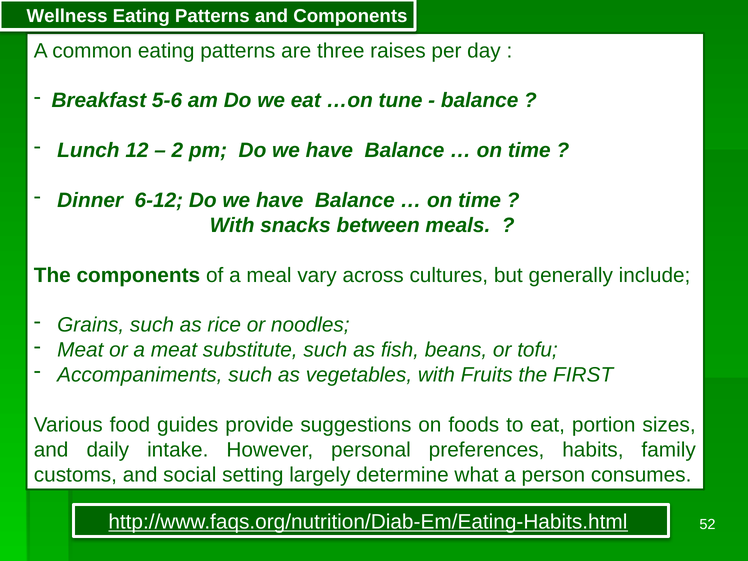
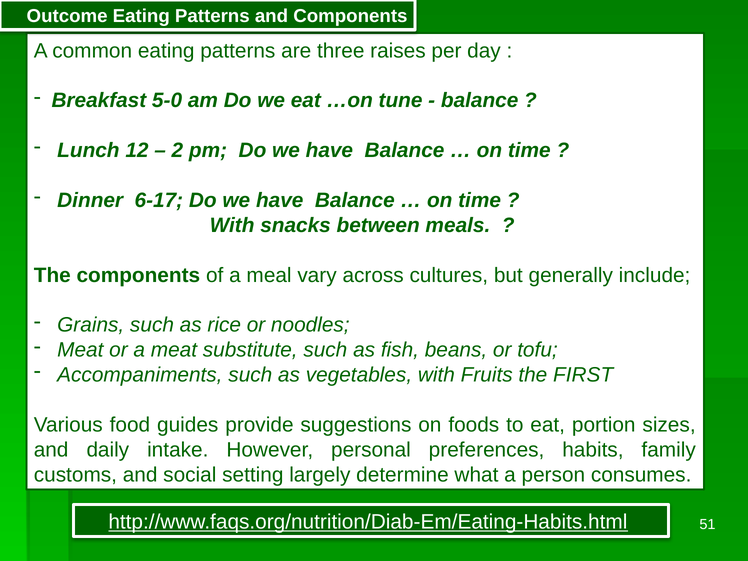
Wellness: Wellness -> Outcome (67, 16)
5-6: 5-6 -> 5-0 (167, 101)
6-12: 6-12 -> 6-17 (159, 200)
52: 52 -> 51 (707, 524)
